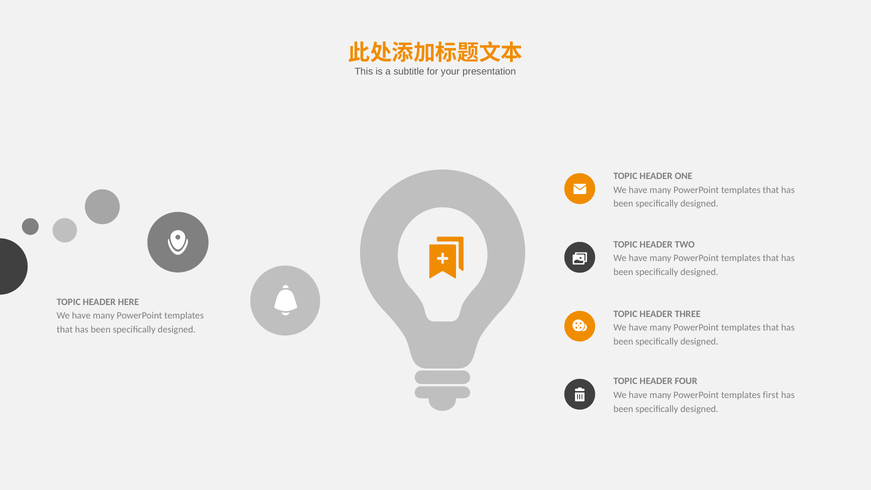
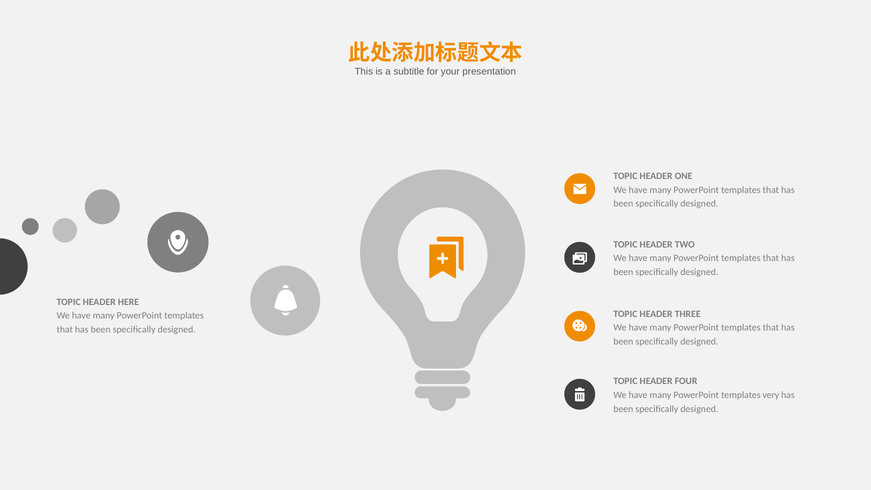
first: first -> very (771, 395)
